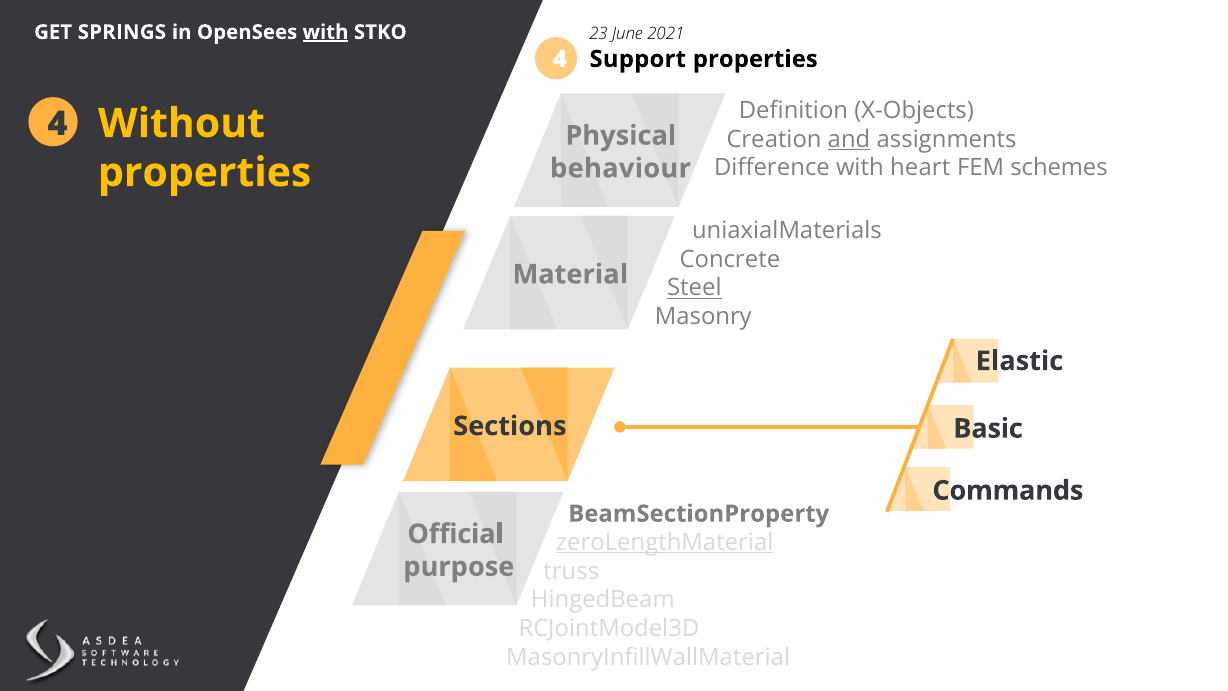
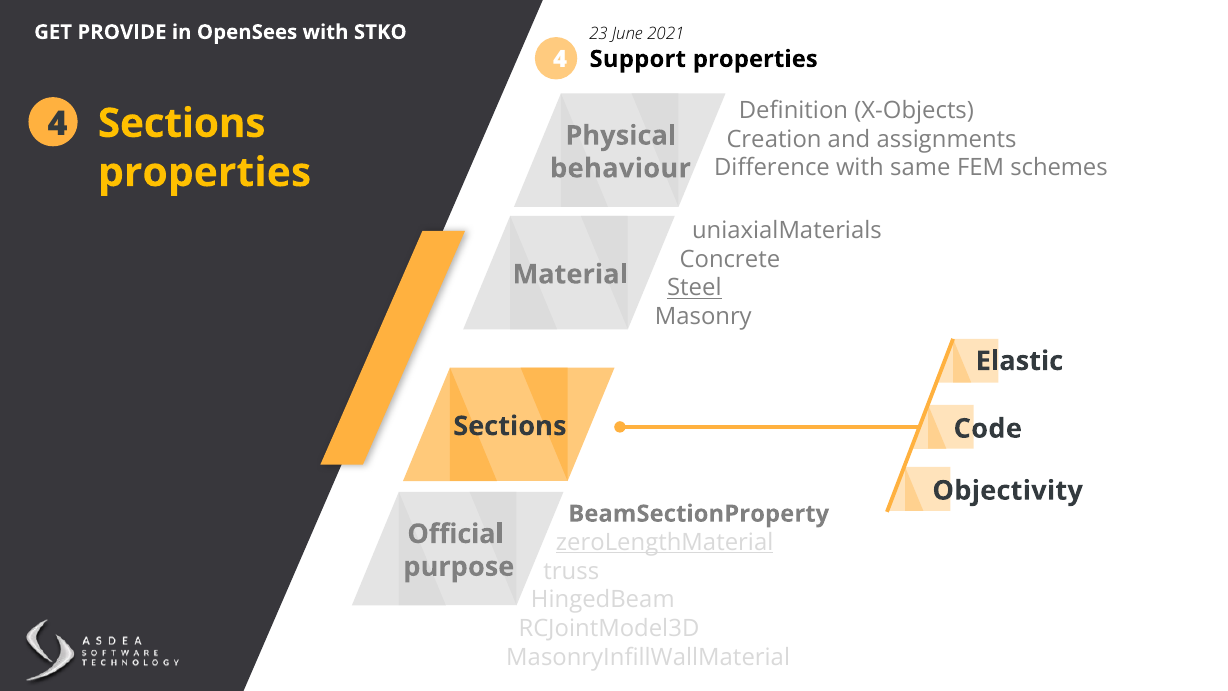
SPRINGS: SPRINGS -> PROVIDE (122, 32)
with underline: present -> none (326, 32)
Without: Without -> Sections (182, 123)
and underline: present -> none (849, 139)
heart: heart -> same (920, 168)
Basic: Basic -> Code (988, 429)
Commands: Commands -> Objectivity (1008, 491)
